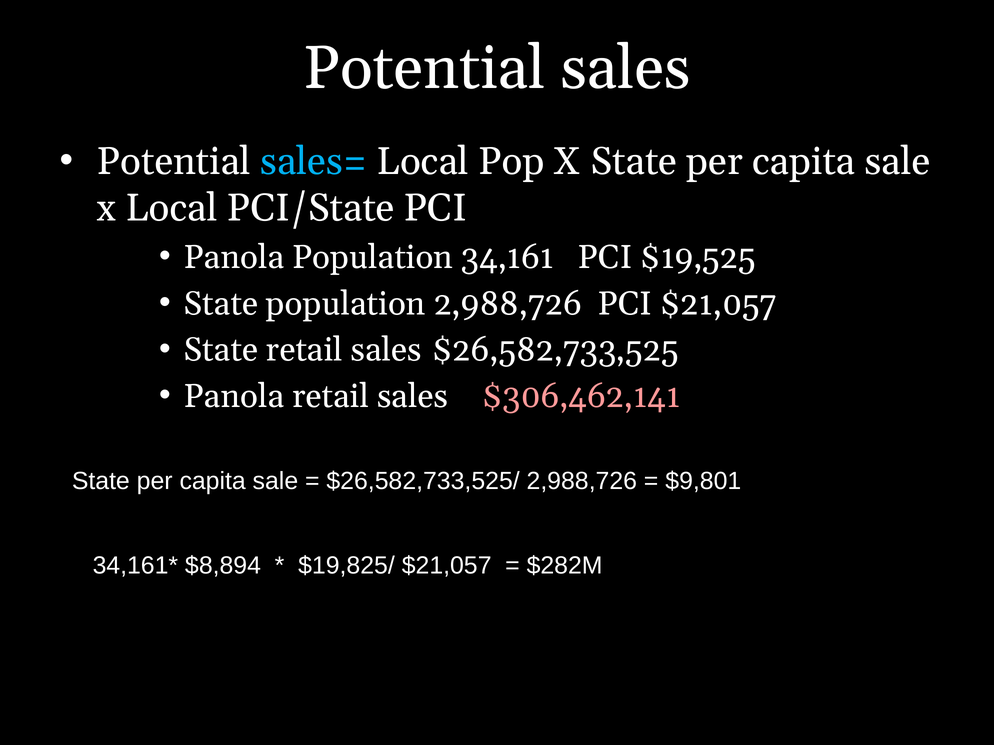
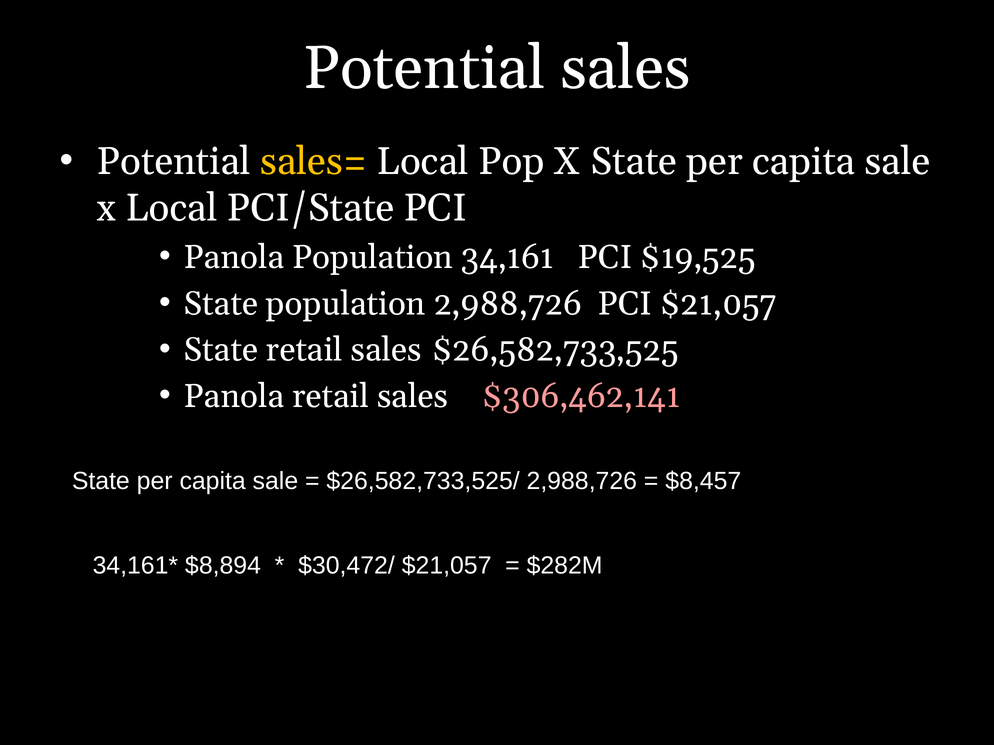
sales= colour: light blue -> yellow (314, 162)
$9,801: $9,801 -> $8,457 (703, 481)
$19,825/: $19,825/ -> $30,472/ (346, 566)
